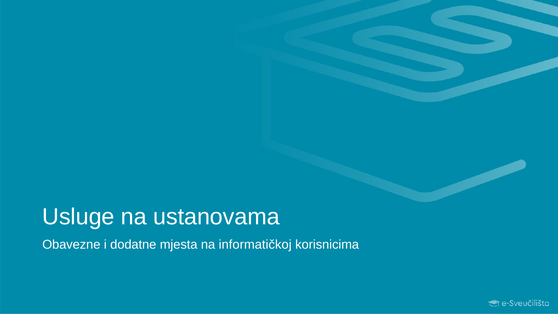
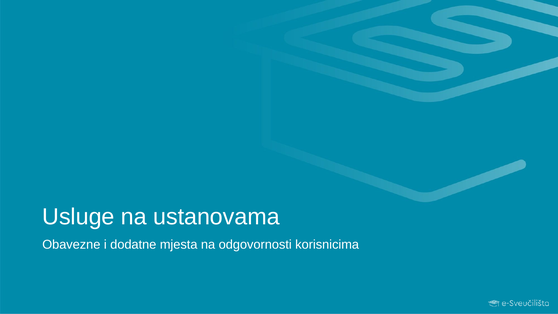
informatičkoj: informatičkoj -> odgovornosti (255, 245)
